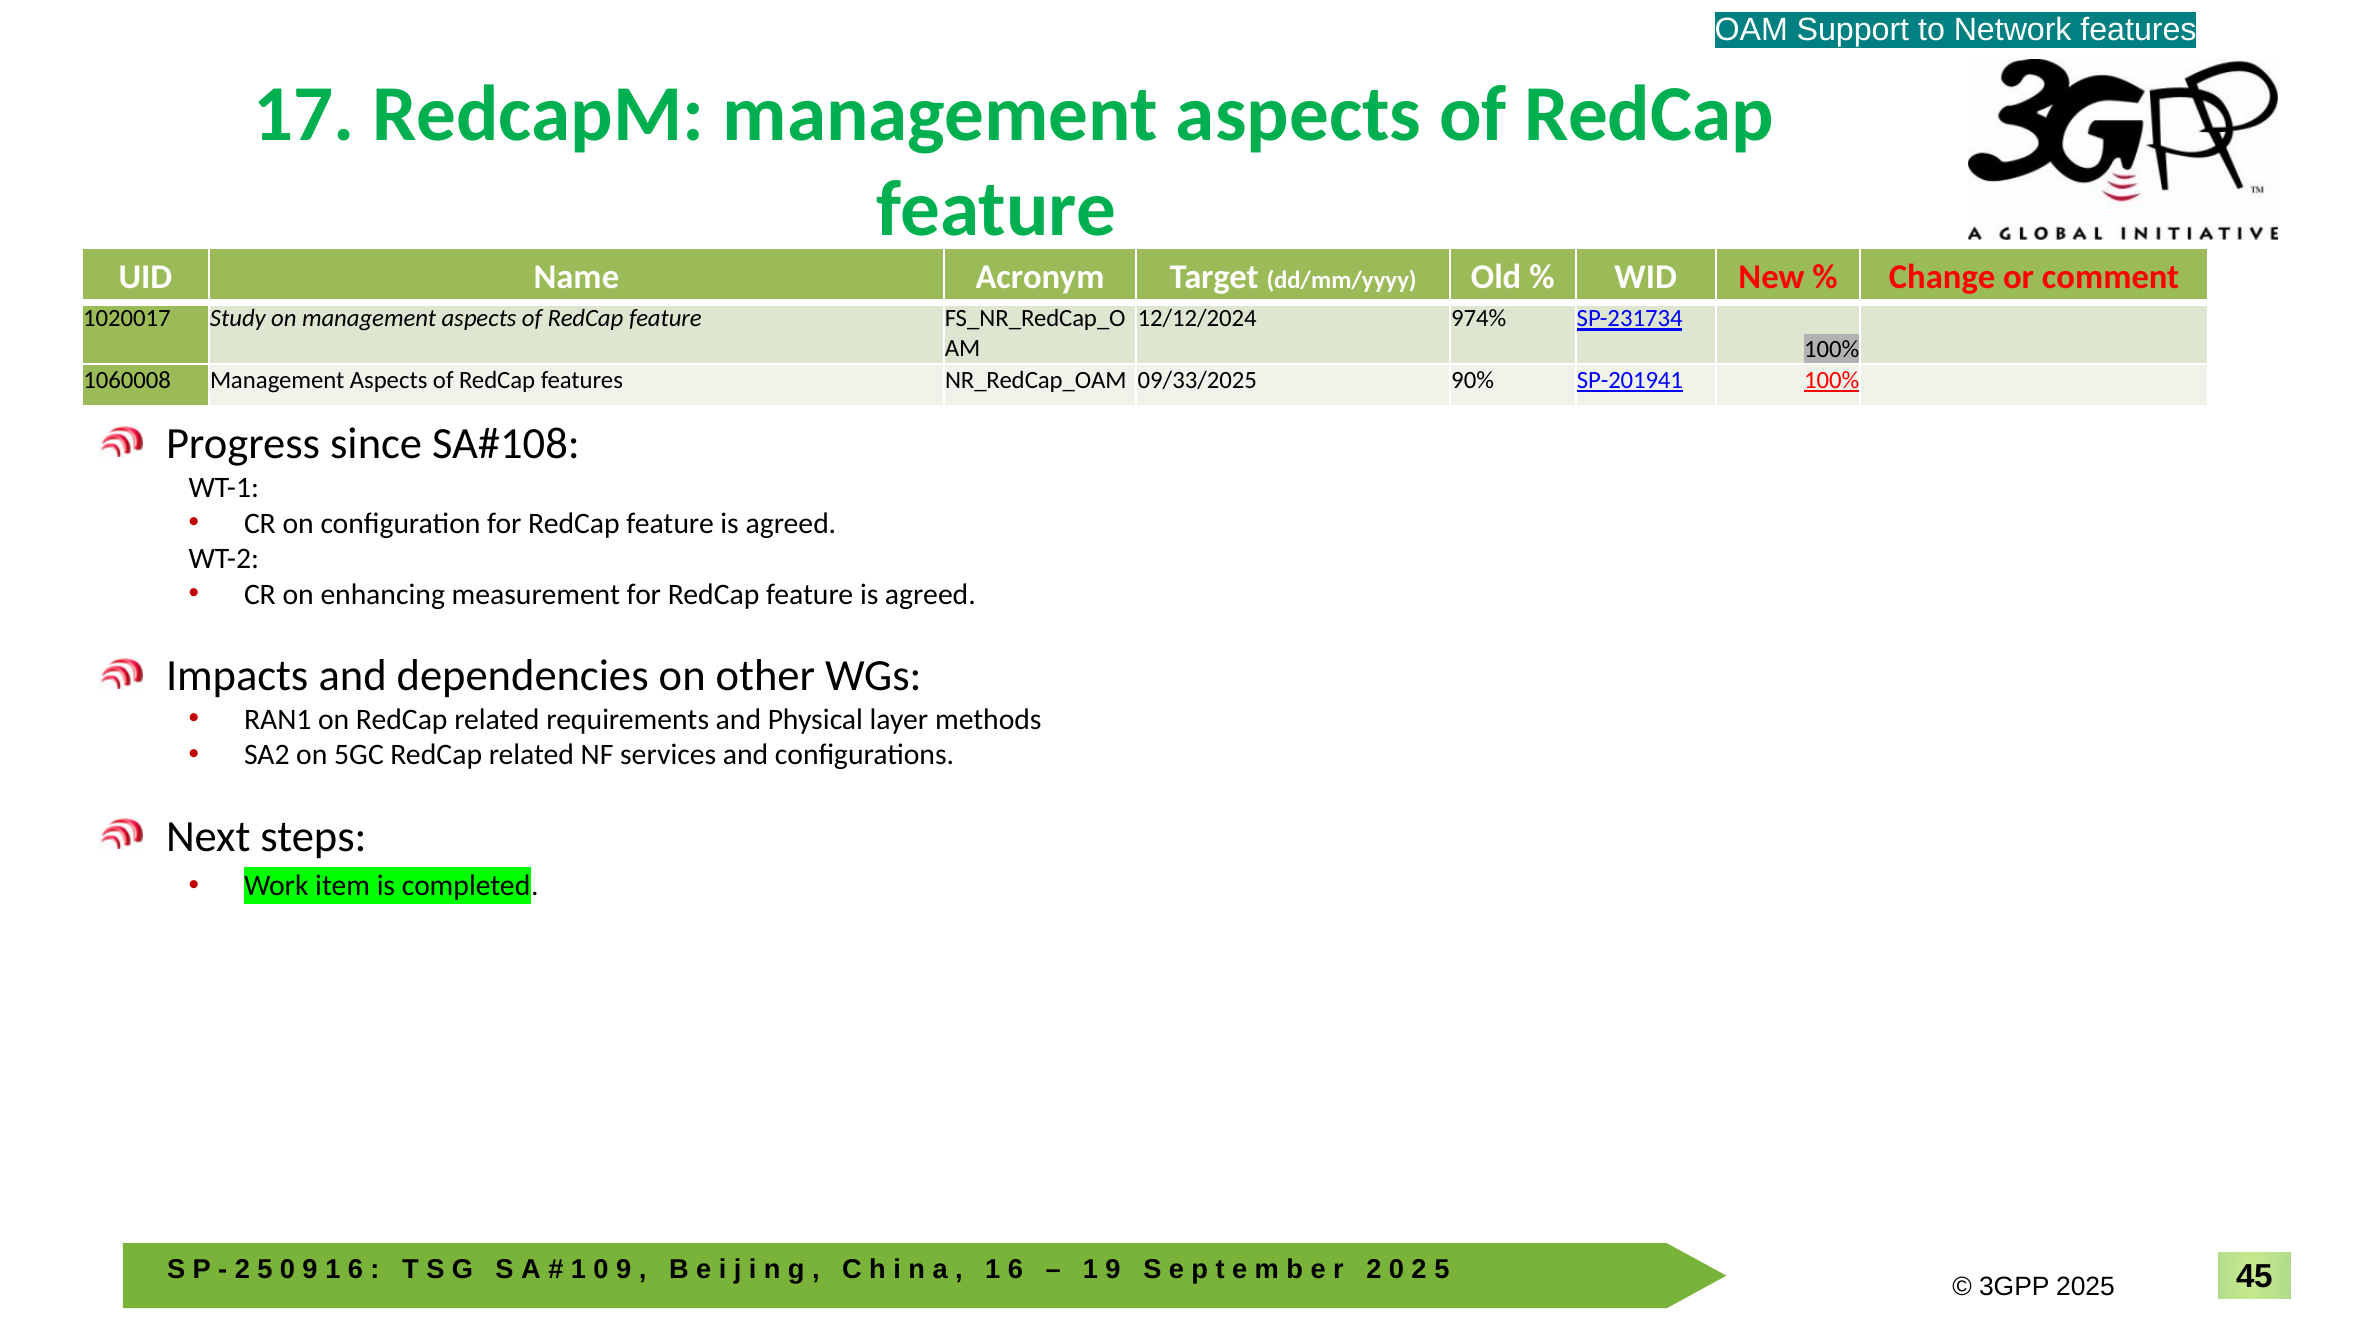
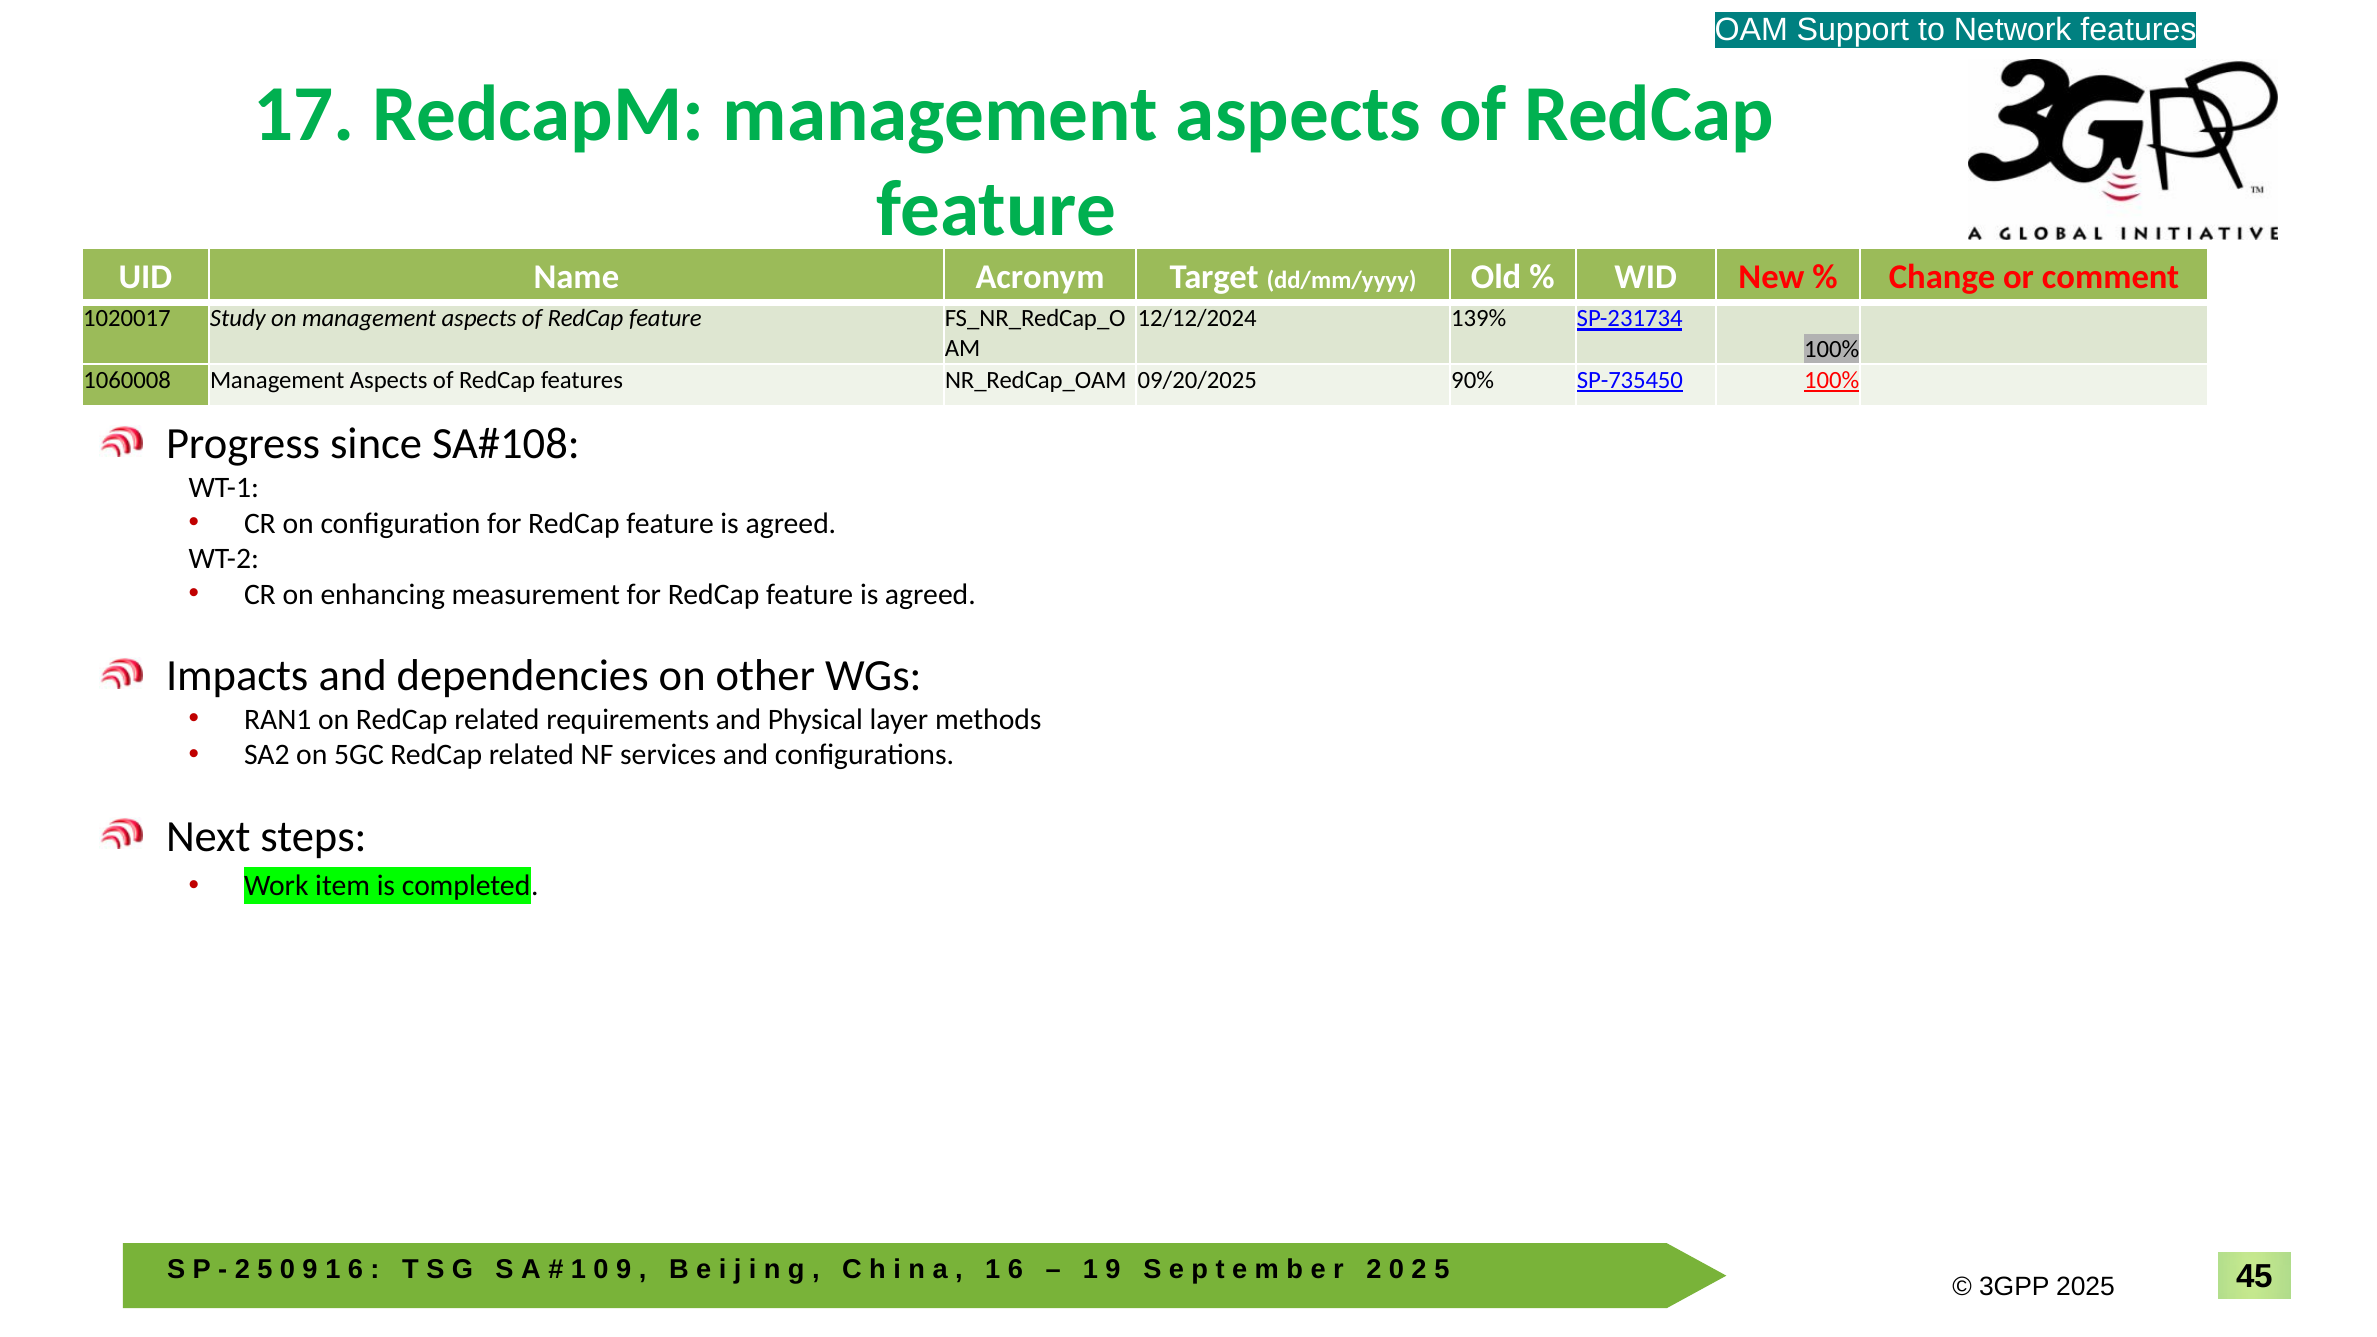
974%: 974% -> 139% (1479, 319)
09/33/2025: 09/33/2025 -> 09/20/2025 (1197, 380)
SP-201941: SP-201941 -> SP-735450 (1630, 380)
